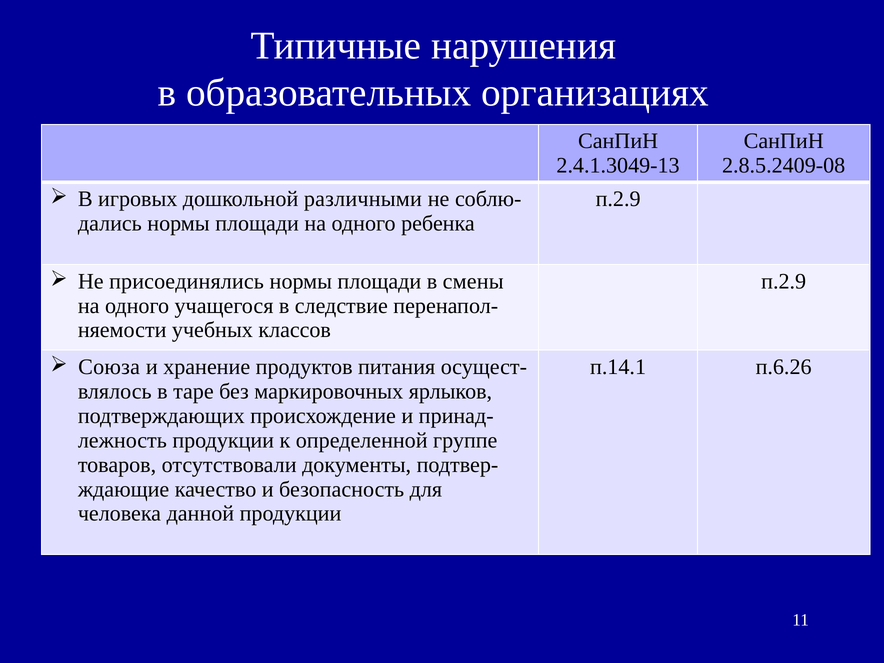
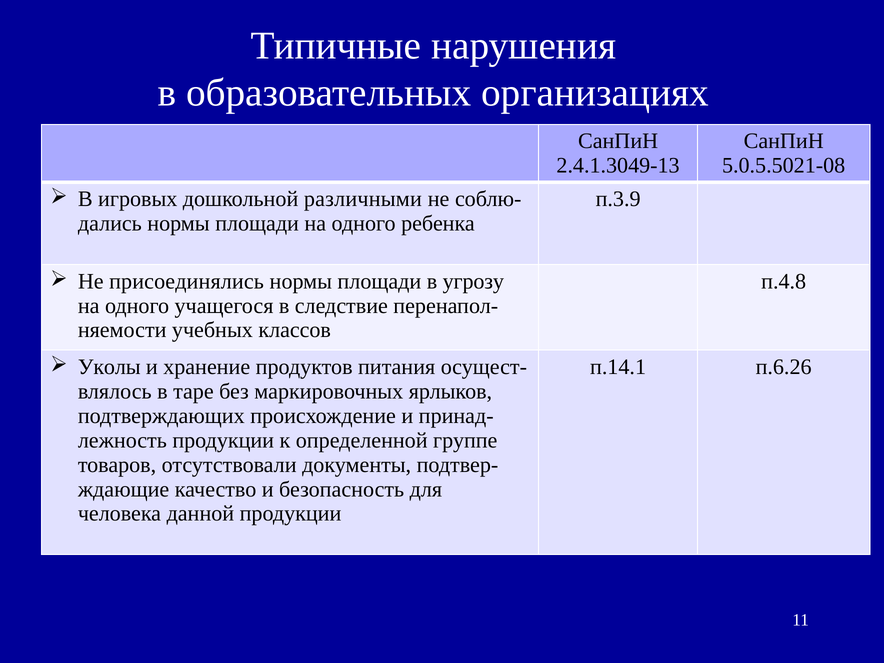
2.8.5.2409-08: 2.8.5.2409-08 -> 5.0.5.5021-08 (784, 166)
п.2.9: п.2.9 -> п.3.9 (618, 199)
смены: смены -> угрозу (473, 281)
п.2.9: п.2.9 -> п.4.8 (784, 281)
Союза: Союза -> Уколы (109, 367)
